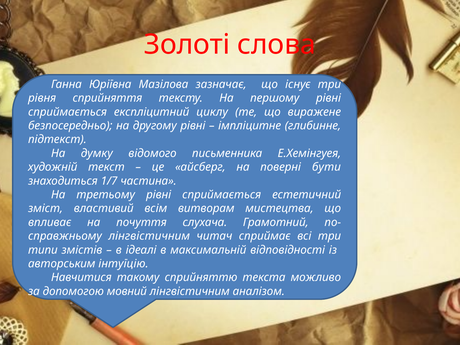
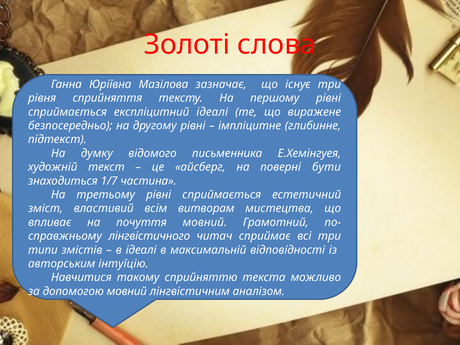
експліцитний циклу: циклу -> ідеалі (212, 112)
почуття слухача: слухача -> мовний (205, 222)
лінгвістичним: лінгвістичним -> лінгвістичного (149, 236)
